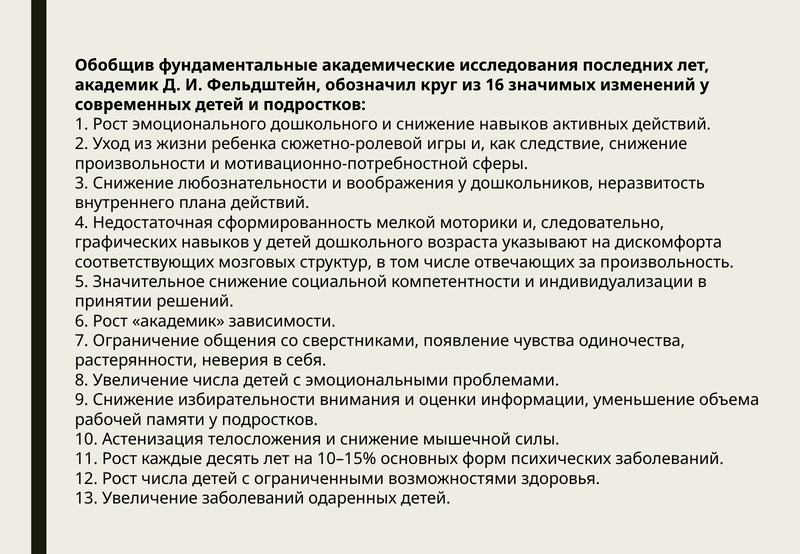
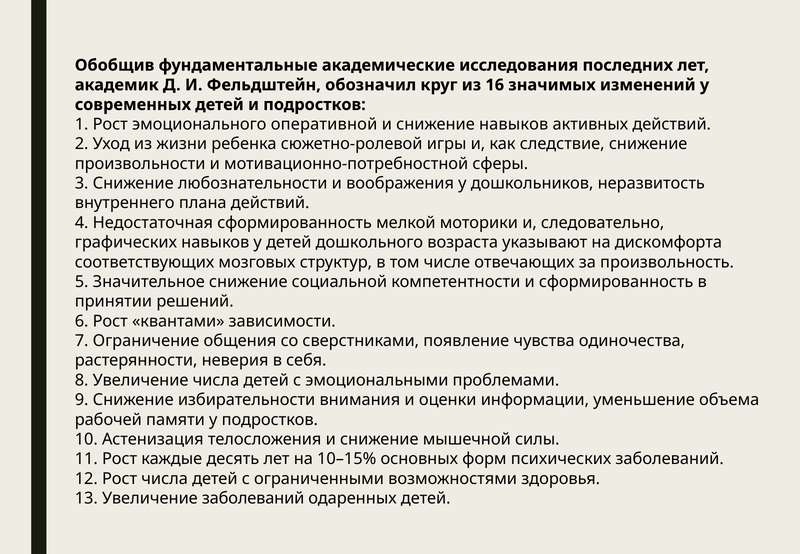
эмоционального дошкольного: дошкольного -> оперативной (324, 124)
и индивидуализации: индивидуализации -> сформированность (616, 282)
Рост академик: академик -> квантами (178, 321)
